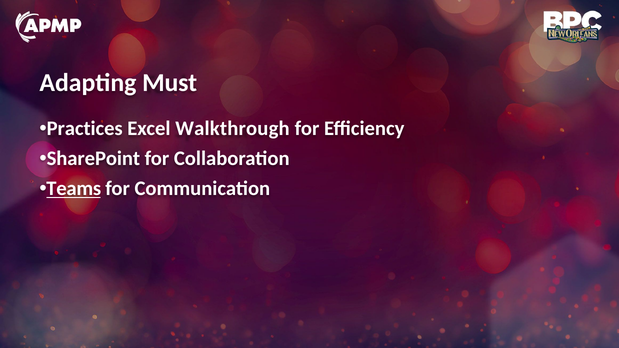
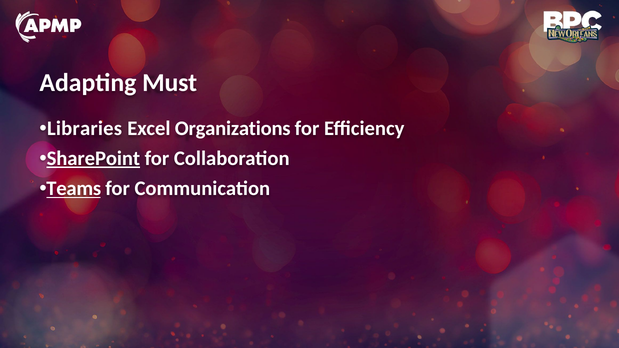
Practices: Practices -> Libraries (85, 129)
Walkthrough: Walkthrough -> Organizations (233, 129)
SharePoint underline: none -> present (93, 159)
